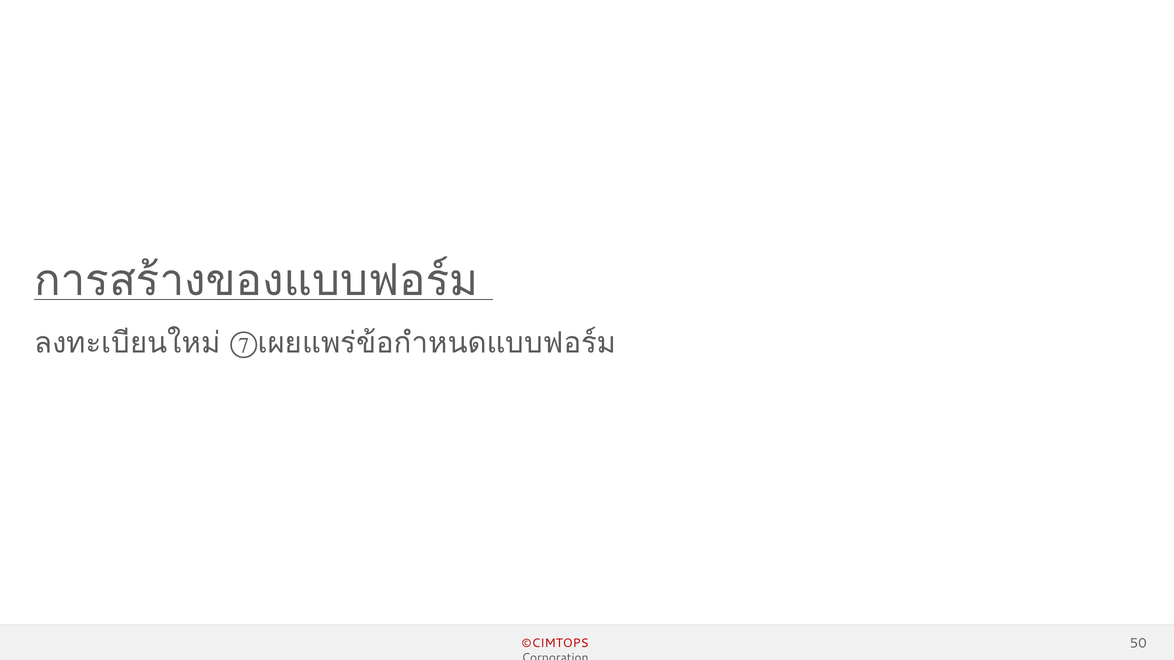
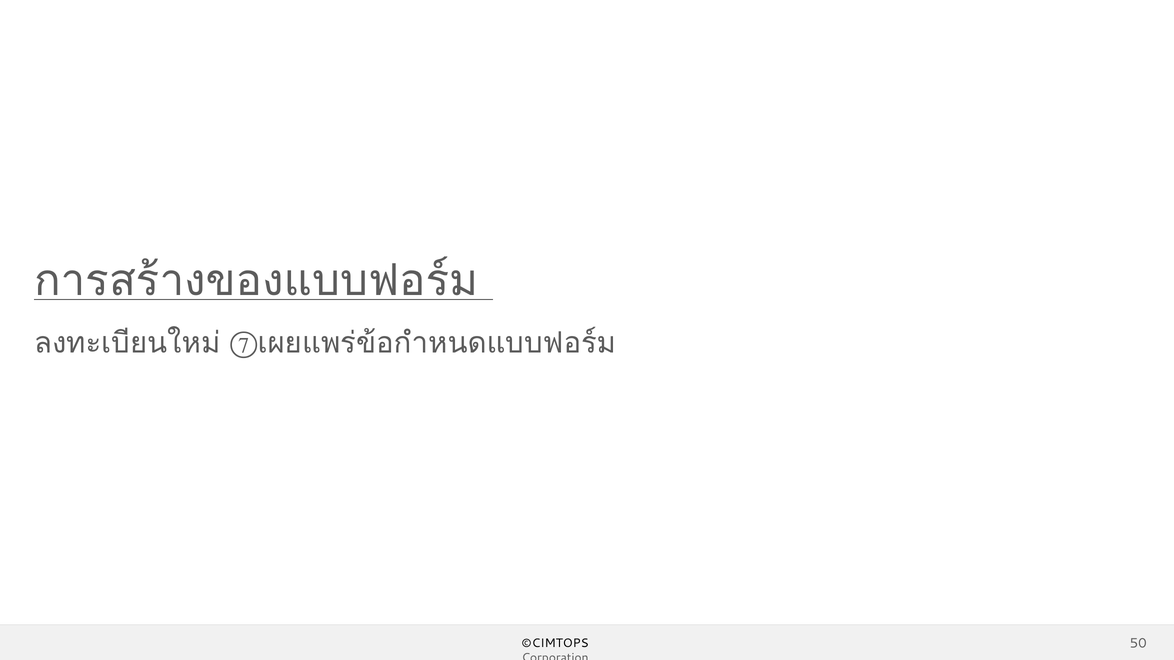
©CIMTOPS colour: red -> black (555, 644)
